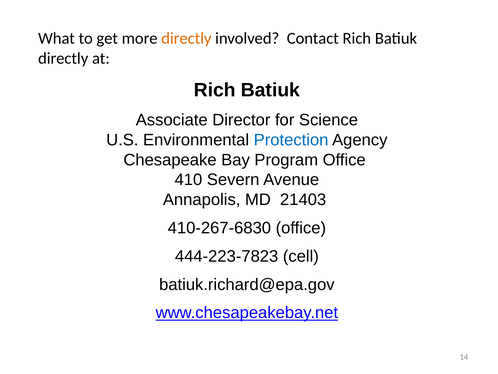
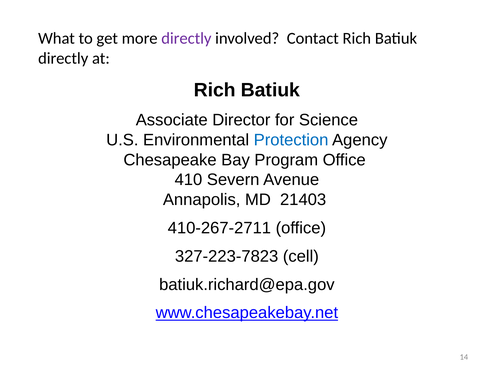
directly colour: orange -> purple (186, 38)
410-267-6830: 410-267-6830 -> 410-267-2711 (219, 228)
444-223-7823: 444-223-7823 -> 327-223-7823 (227, 256)
